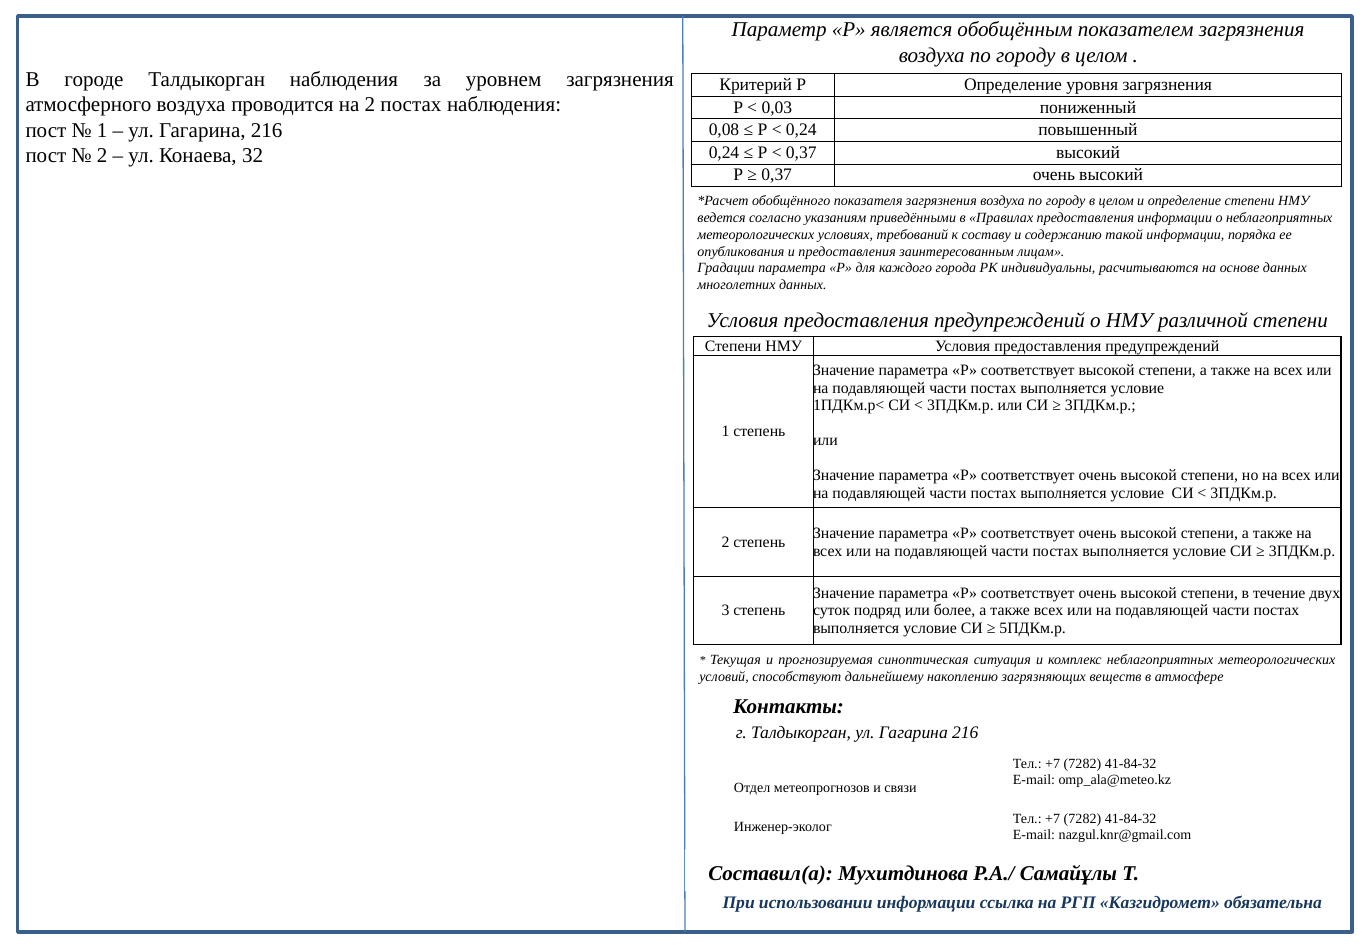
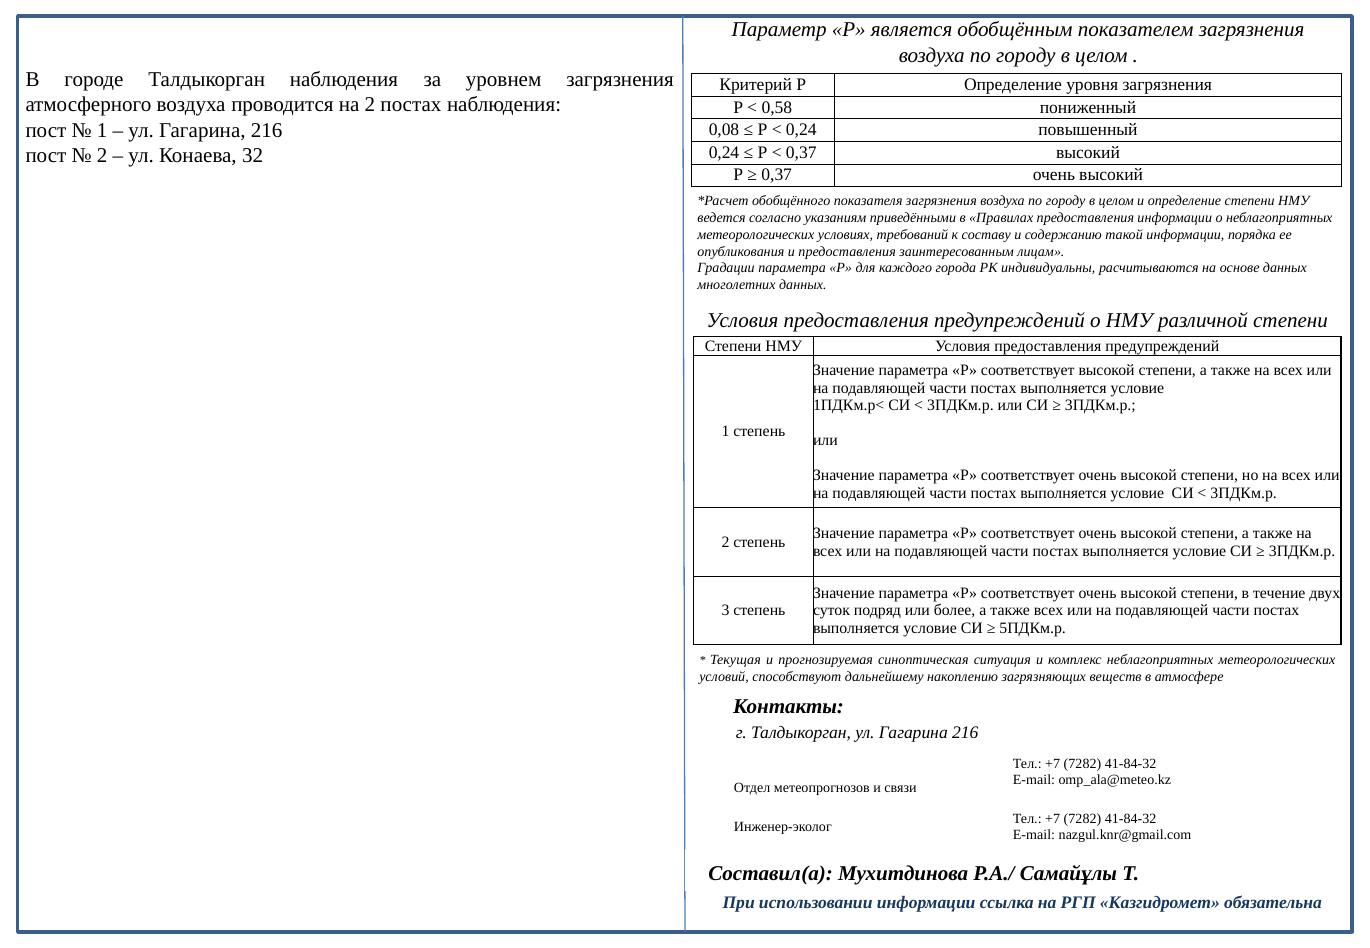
0,03: 0,03 -> 0,58 (777, 107)
